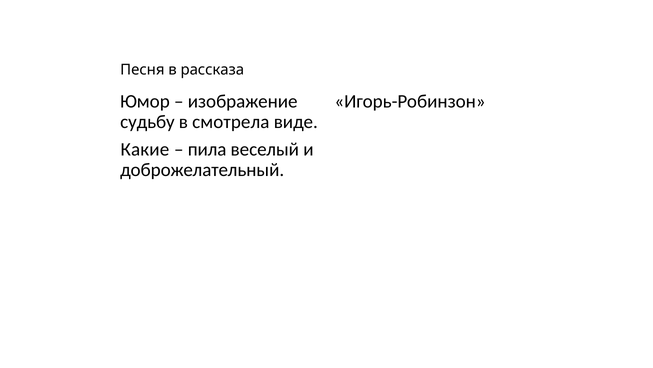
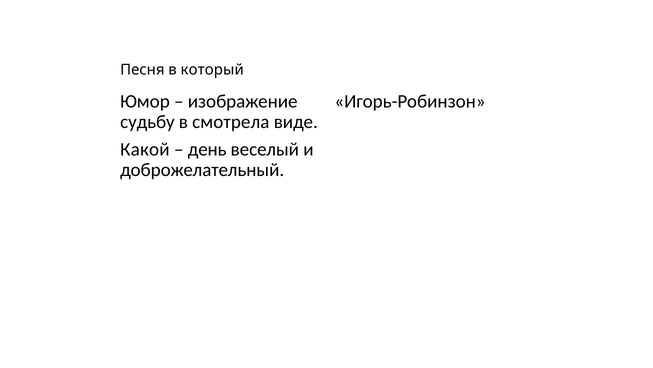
рассказа: рассказа -> который (212, 70)
Какие: Какие -> Какой (145, 149)
пила: пила -> день (207, 149)
